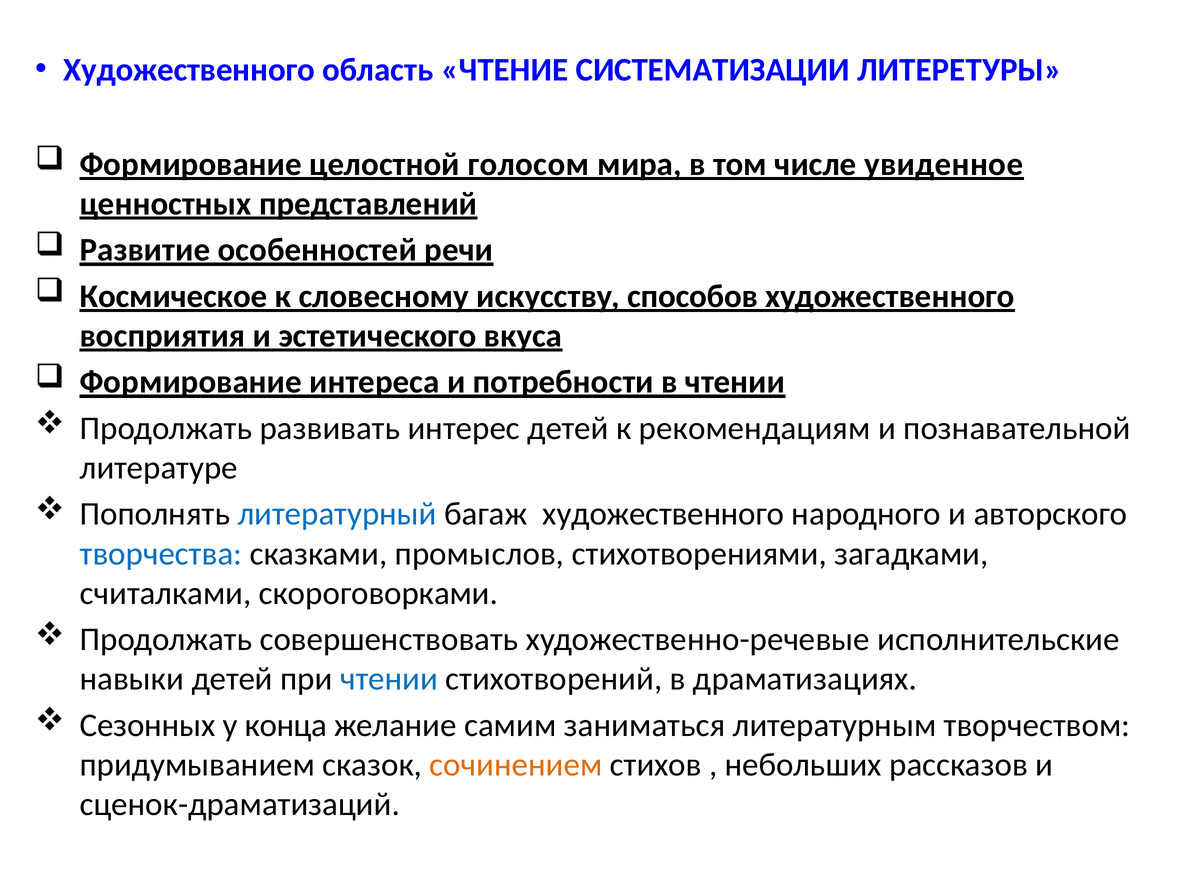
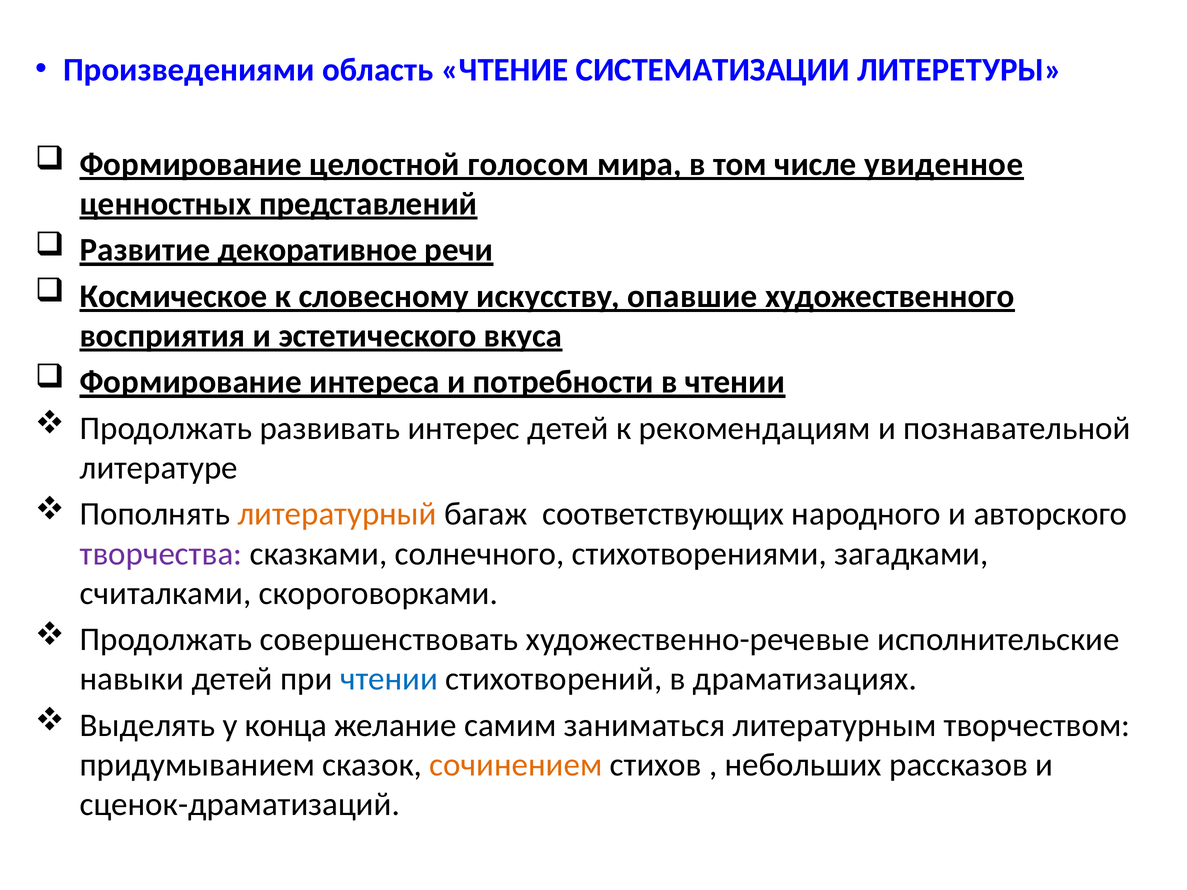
Художественного: Художественного -> Произведениями (189, 70)
особенностей: особенностей -> декоративное (317, 250)
способов: способов -> опавшие (692, 296)
литературный colour: blue -> orange (337, 514)
багаж художественного: художественного -> соответствующих (663, 514)
творчества colour: blue -> purple (161, 554)
промыслов: промыслов -> солнечного (480, 554)
Сезонных: Сезонных -> Выделять (148, 726)
